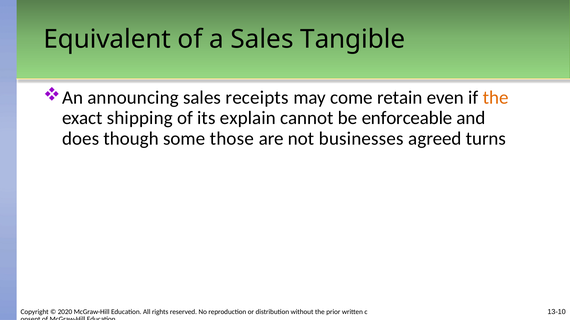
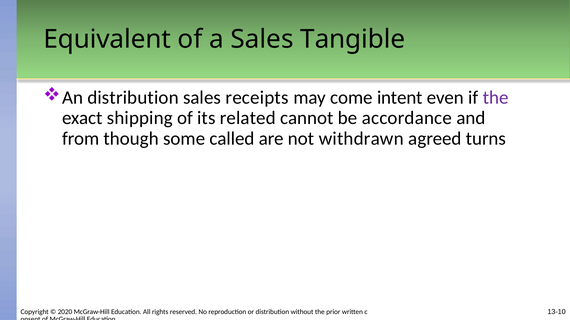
An announcing: announcing -> distribution (133, 98)
retain: retain -> intent (400, 98)
the colour: orange -> purple (496, 98)
explain: explain -> related (248, 118)
enforceable: enforceable -> accordance (407, 118)
does: does -> from (81, 139)
those: those -> called (232, 139)
businesses: businesses -> withdrawn (361, 139)
